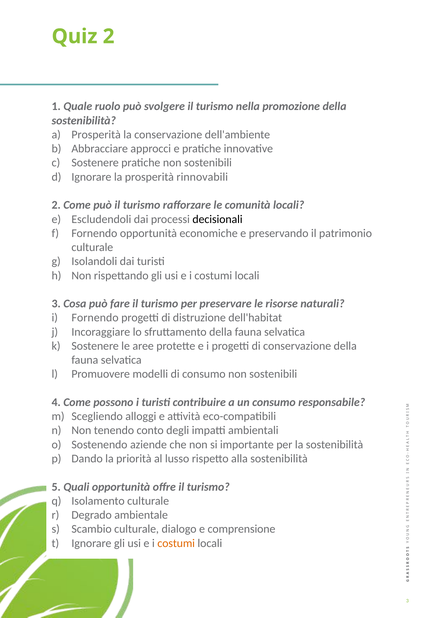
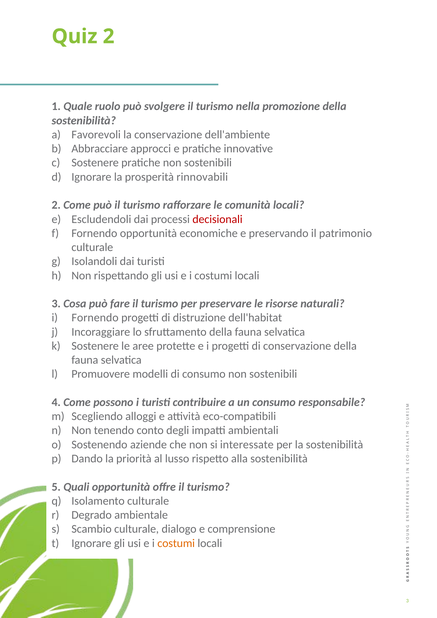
a Prosperità: Prosperità -> Favorevoli (96, 135)
decisionali colour: black -> red (218, 219)
importante: importante -> interessate (247, 445)
